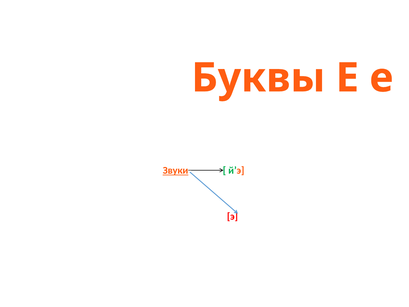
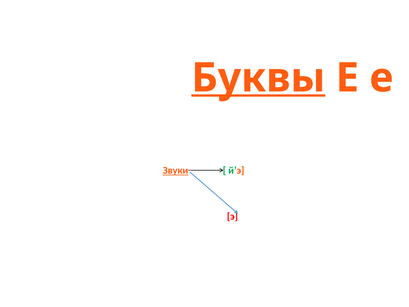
Буквы underline: none -> present (258, 78)
